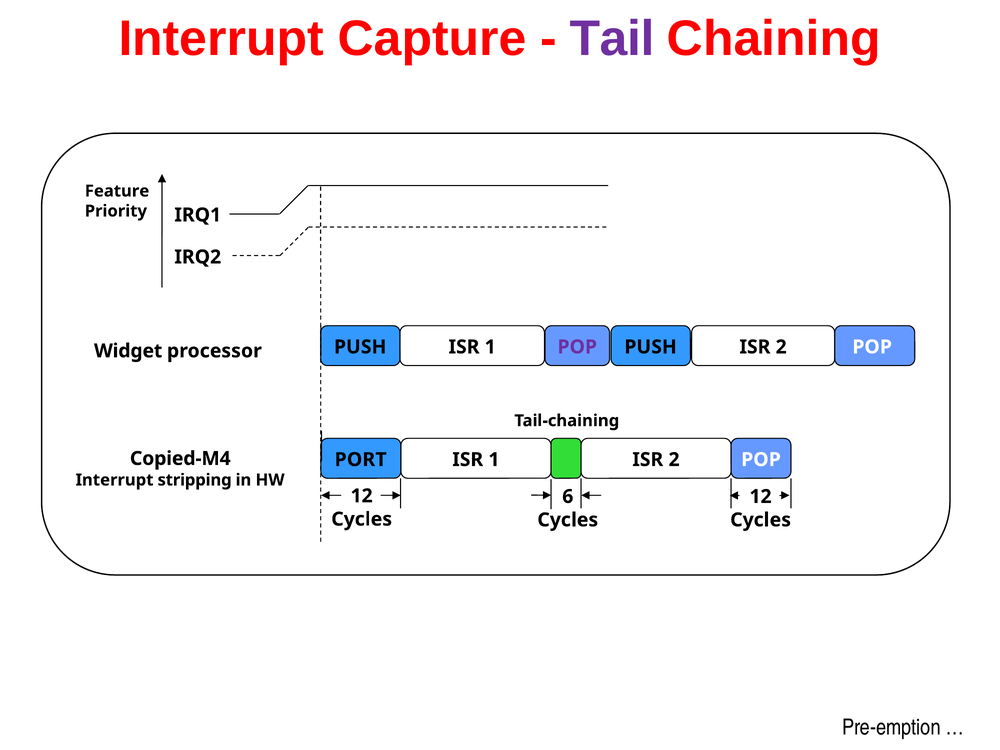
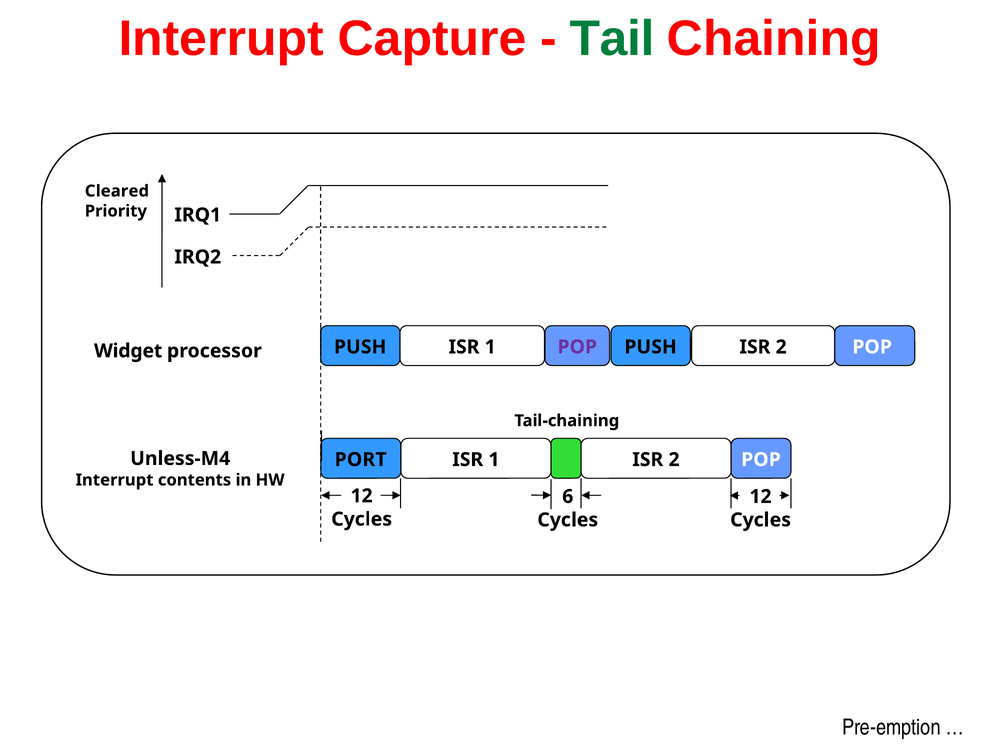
Tail colour: purple -> green (612, 39)
Feature: Feature -> Cleared (117, 191)
Copied-M4: Copied-M4 -> Unless-M4 (180, 459)
stripping: stripping -> contents (194, 480)
